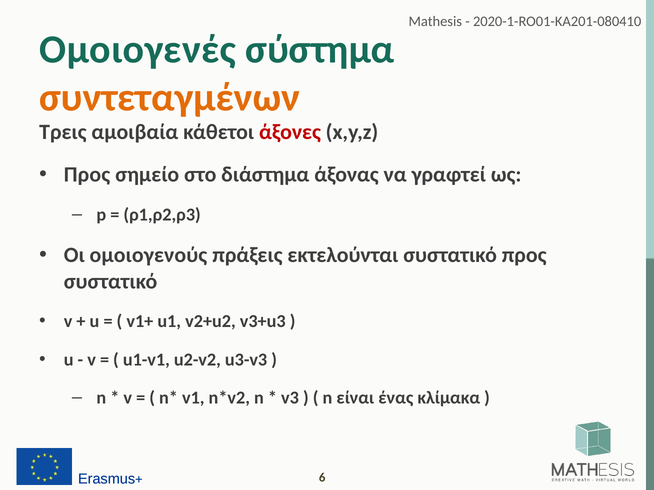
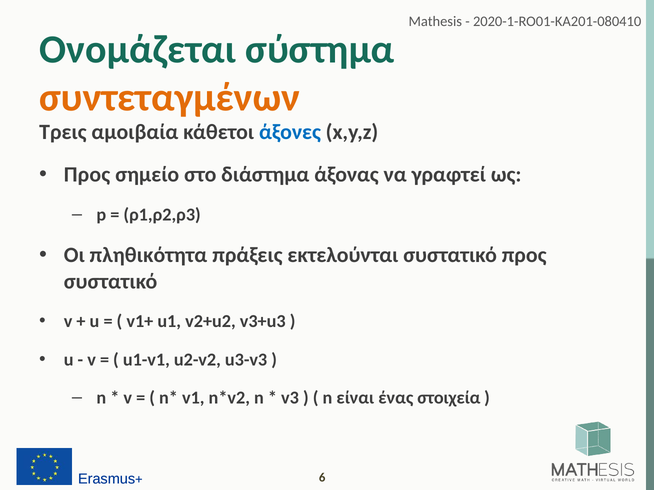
Ομοιογενές: Ομοιογενές -> Ονομάζεται (138, 50)
άξονες colour: red -> blue (290, 132)
ομοιογενούς: ομοιογενούς -> πληθικότητα (148, 256)
κλίμακα: κλίμακα -> στοιχεία (449, 398)
